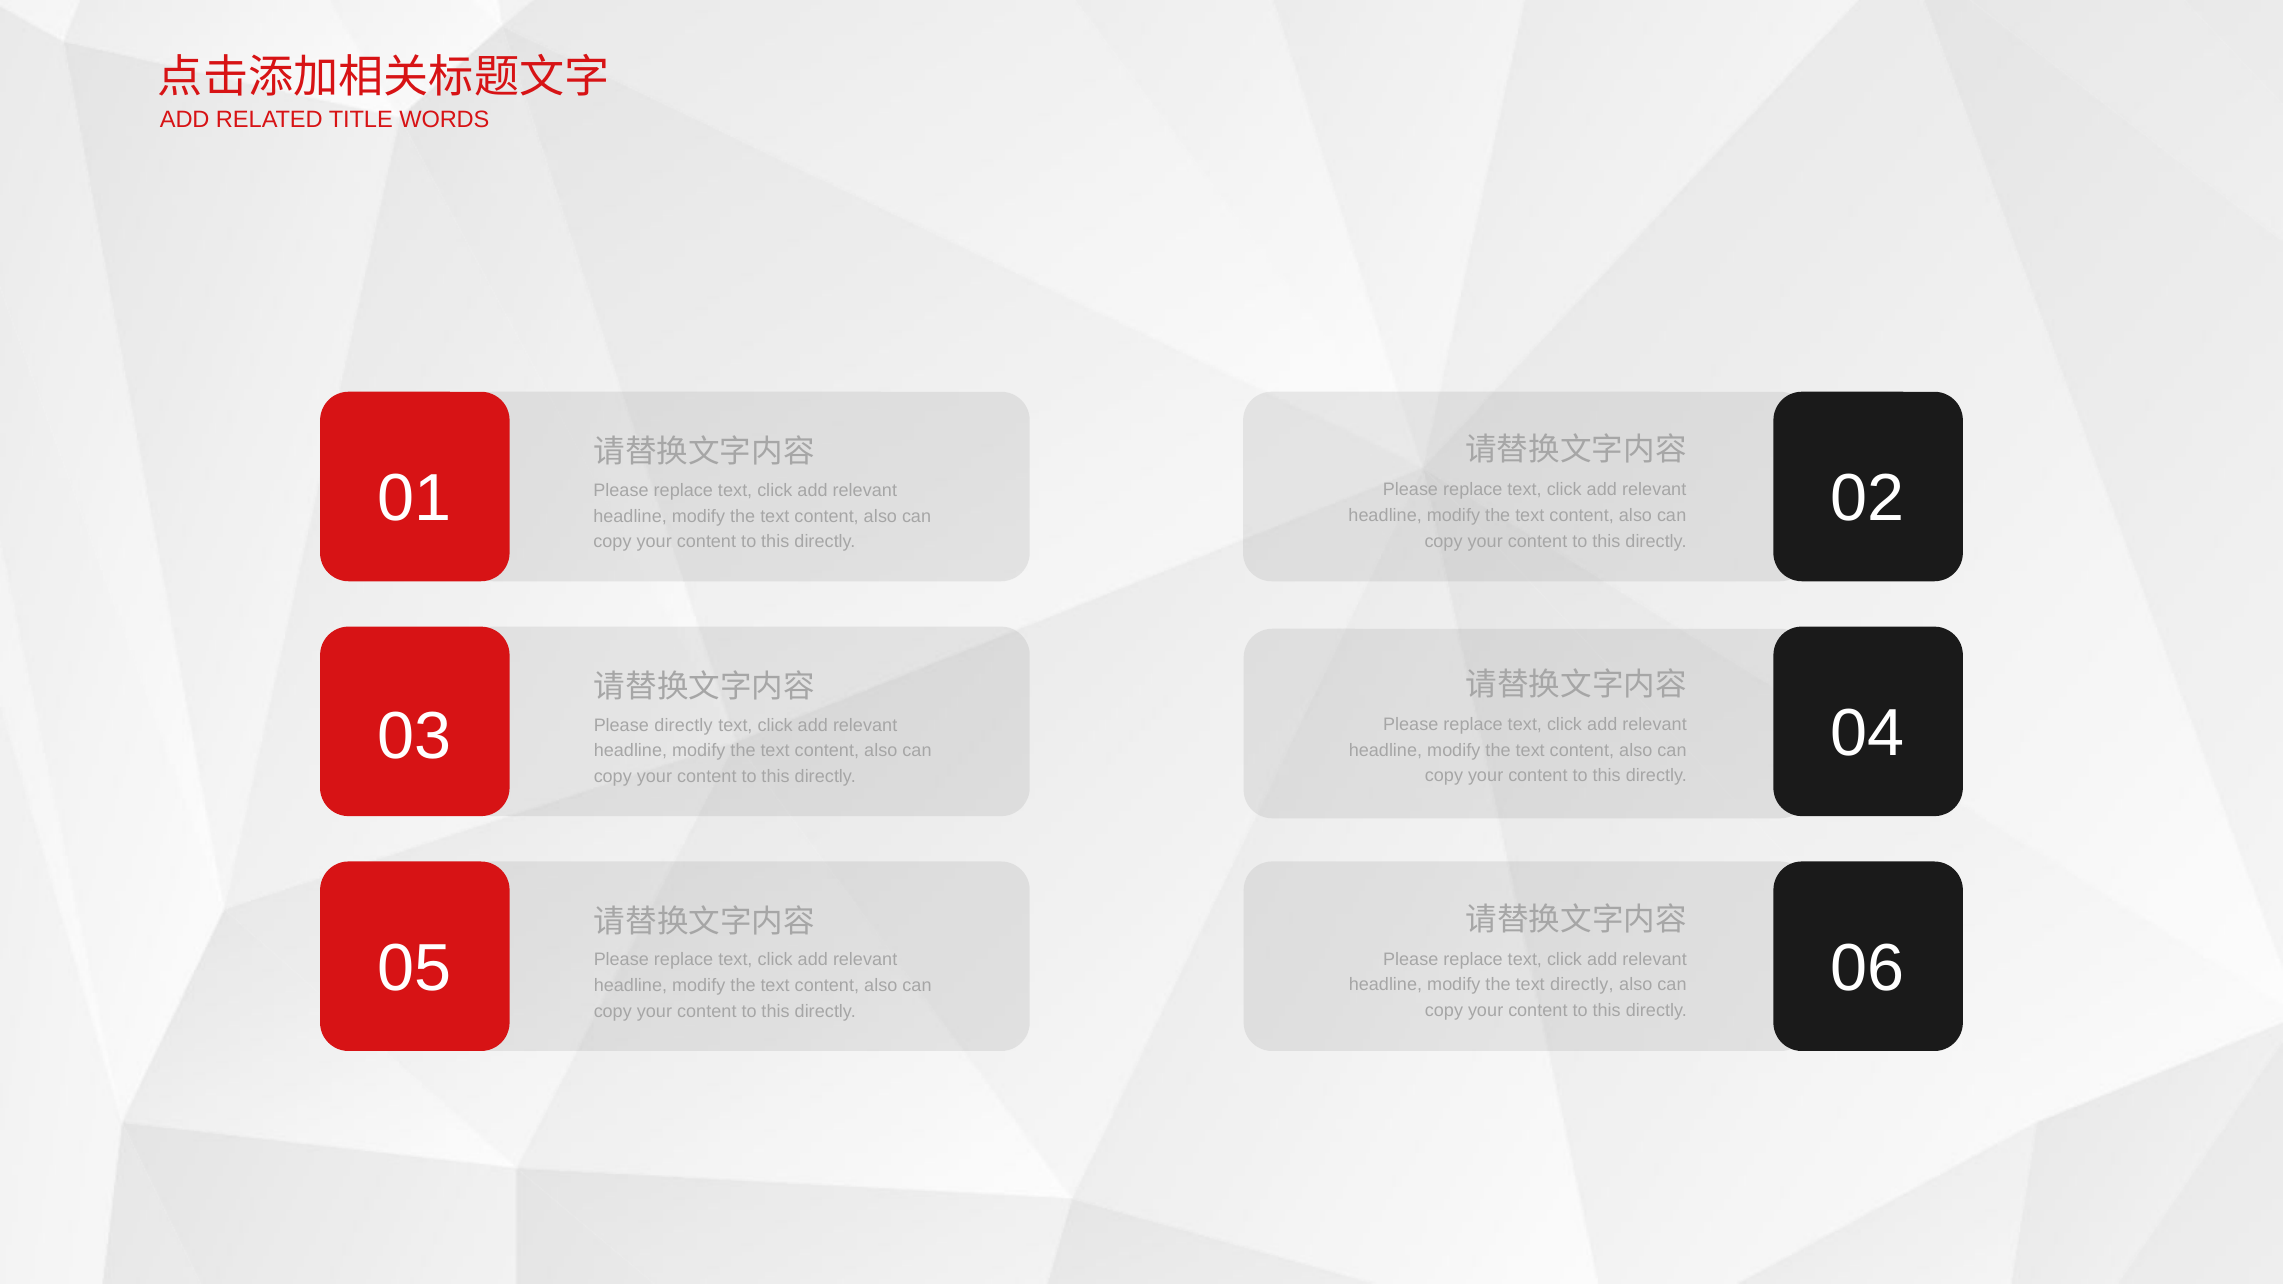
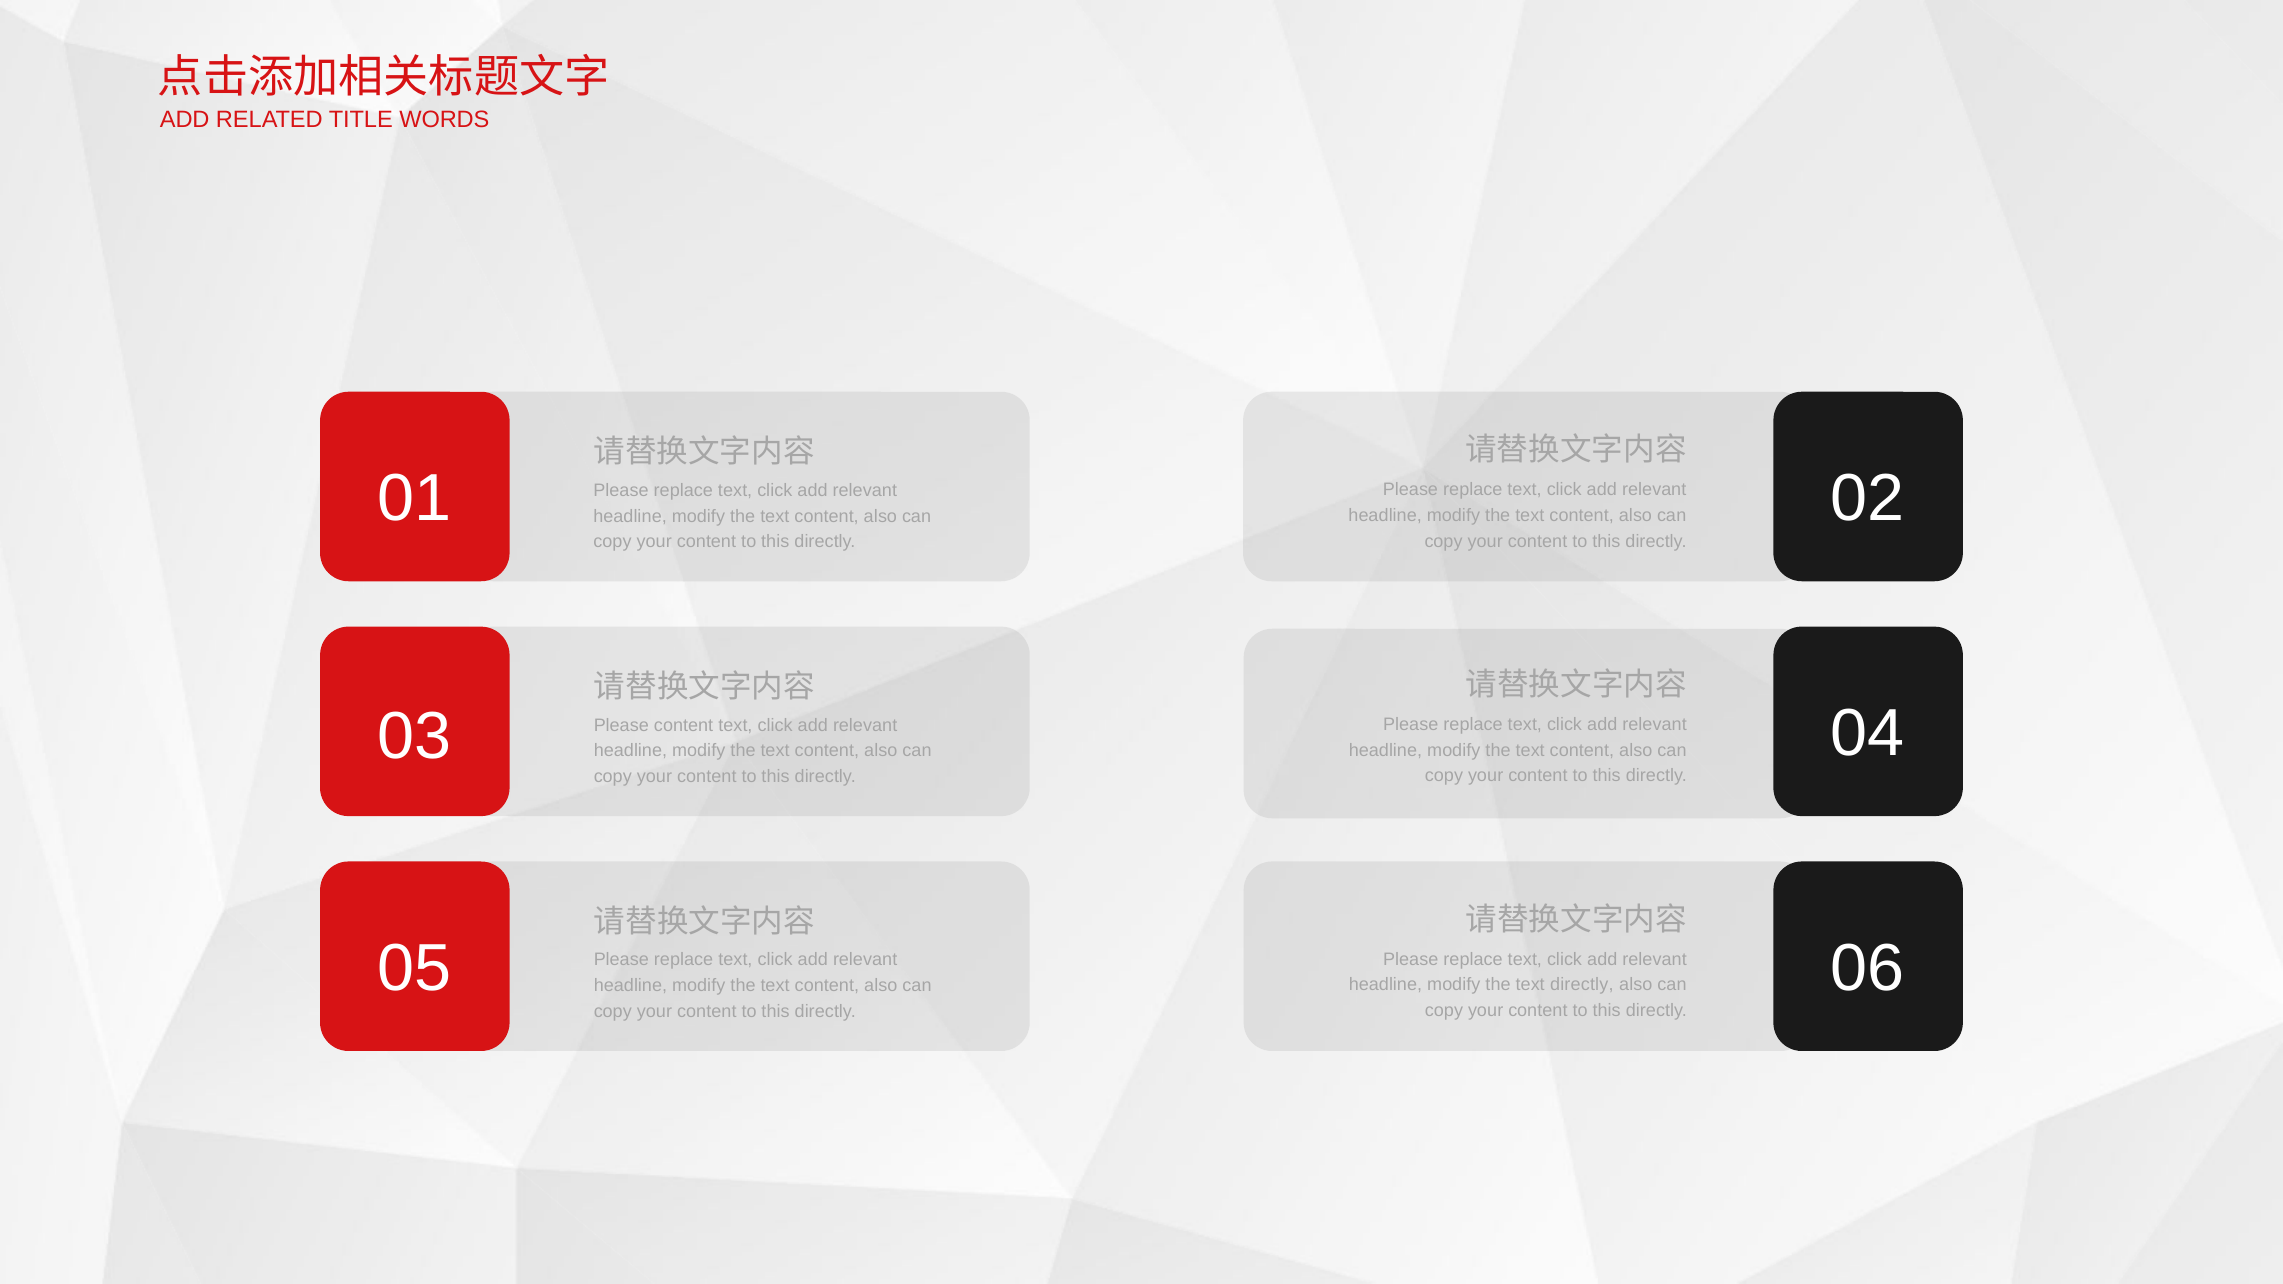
Please directly: directly -> content (684, 725)
